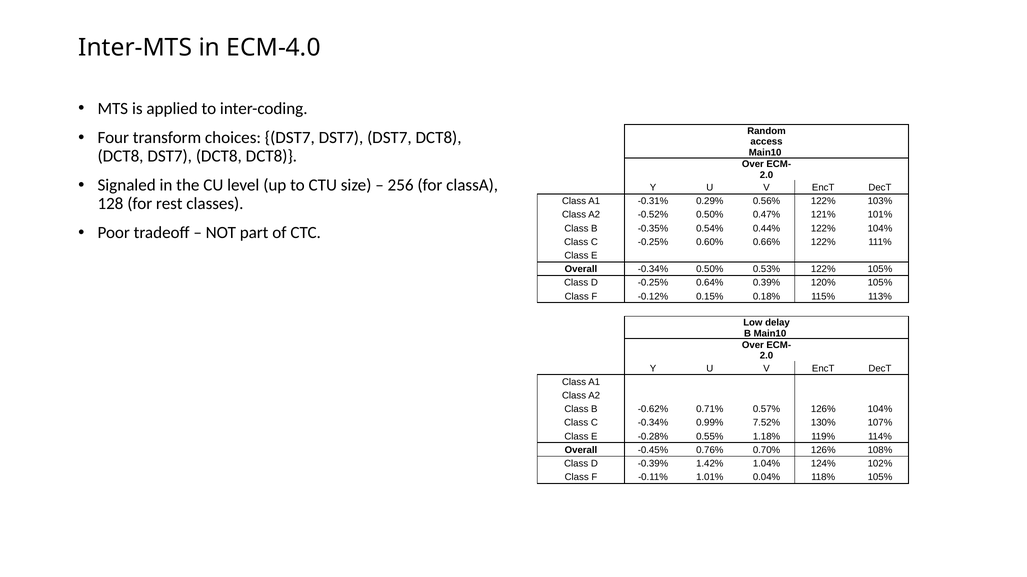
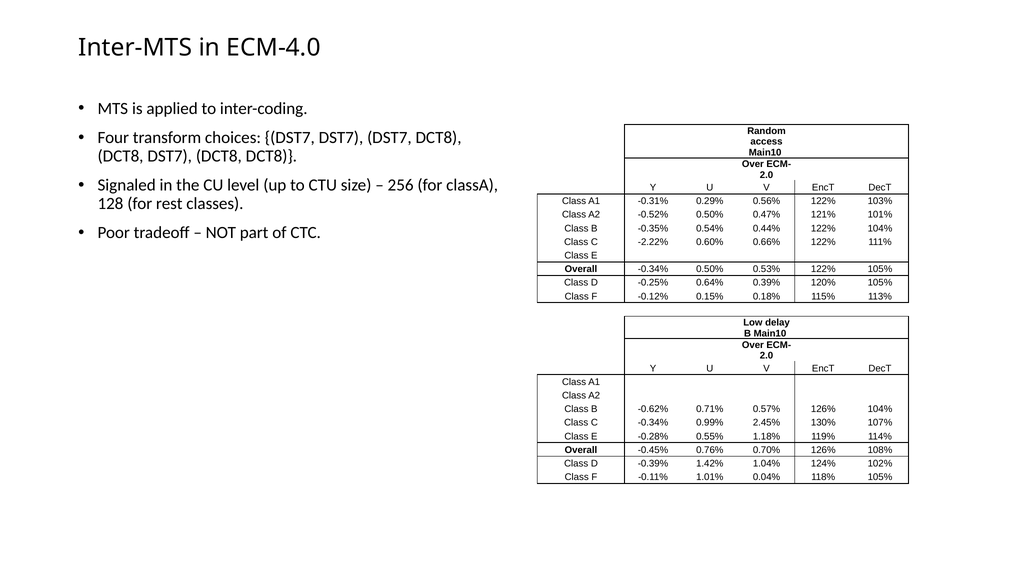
C -0.25%: -0.25% -> -2.22% (653, 242)
7.52%: 7.52% -> 2.45% (767, 423)
